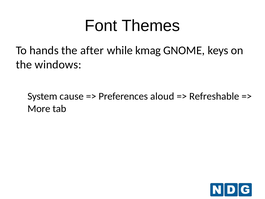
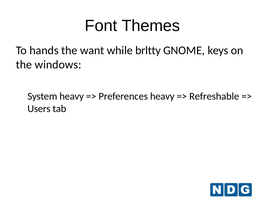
after: after -> want (92, 50)
kmag: kmag -> brltty (148, 50)
System cause: cause -> heavy (72, 96)
Preferences aloud: aloud -> heavy (162, 96)
More: More -> Users (39, 109)
